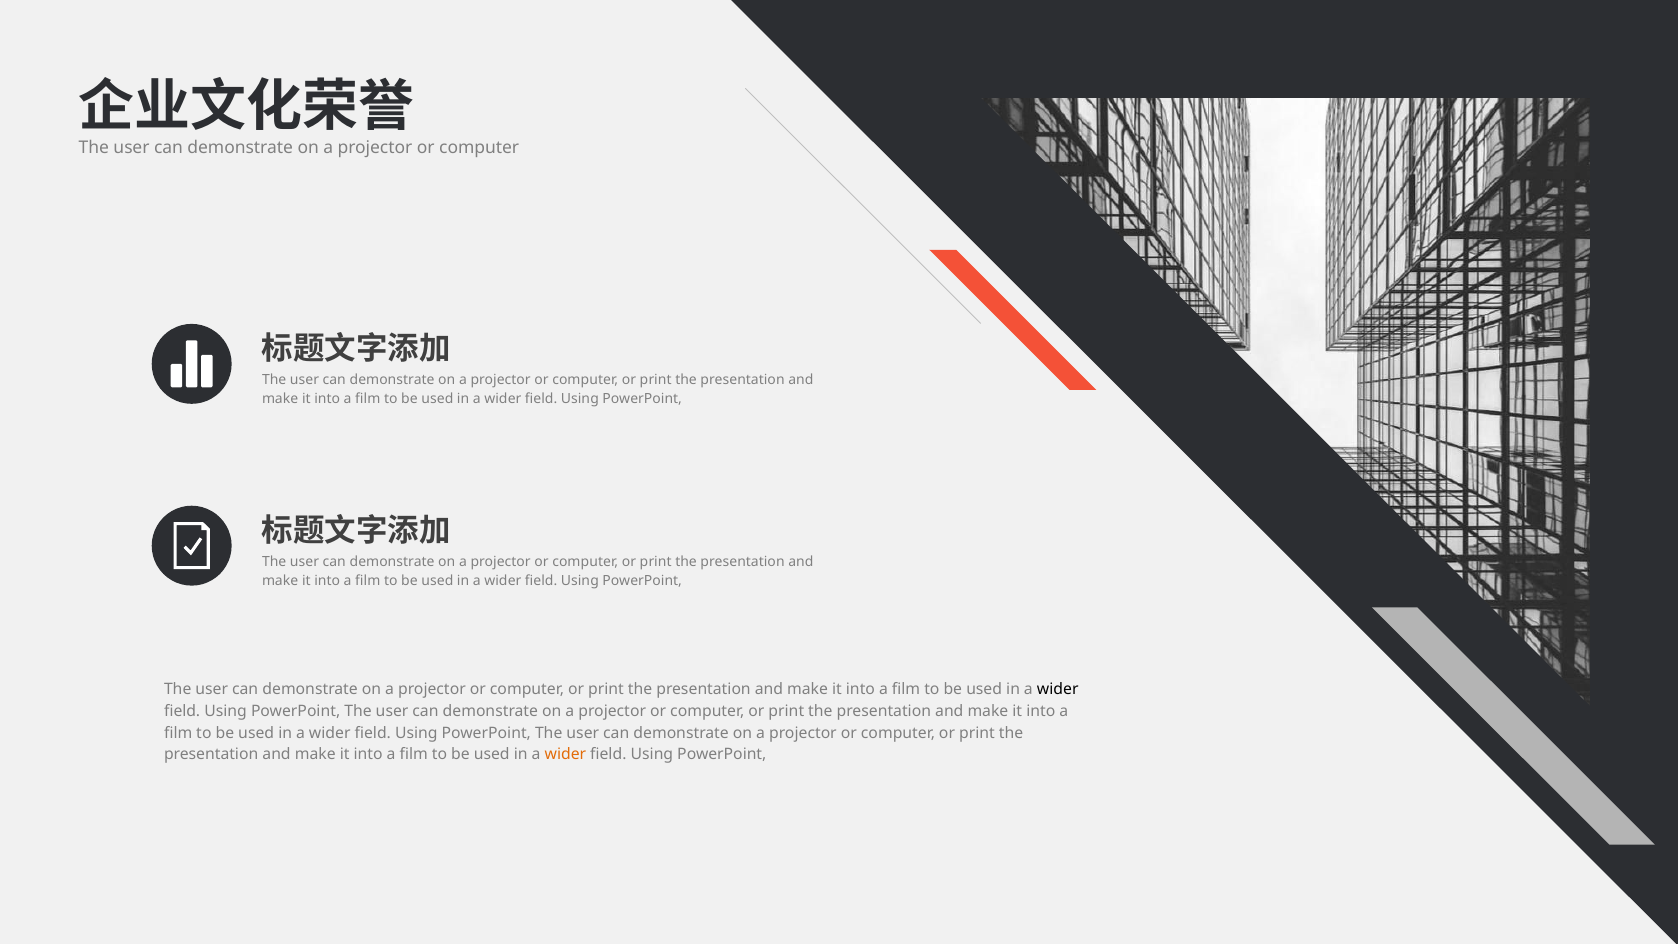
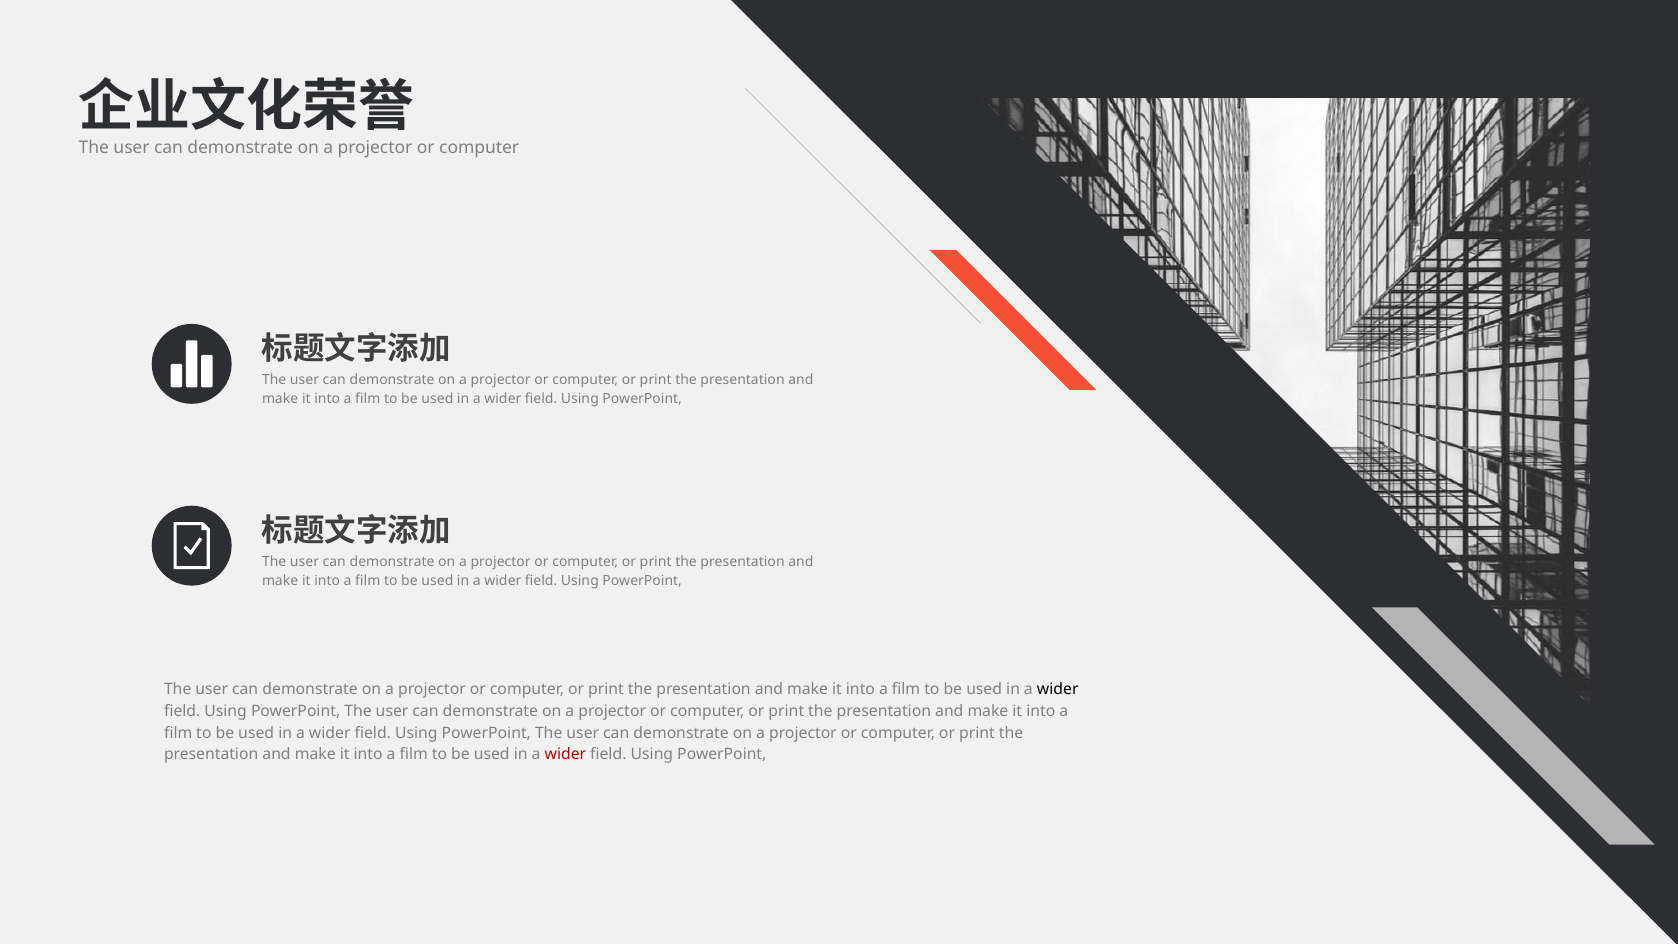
wider colour: orange -> red (565, 754)
